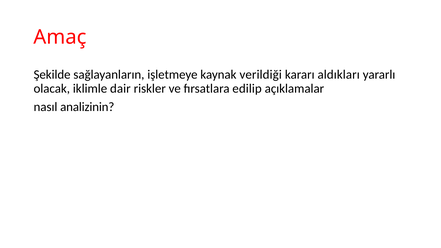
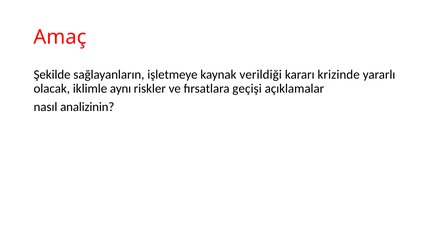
aldıkları: aldıkları -> krizinde (339, 75)
dair: dair -> aynı (121, 88)
edilip: edilip -> geçişi (247, 88)
